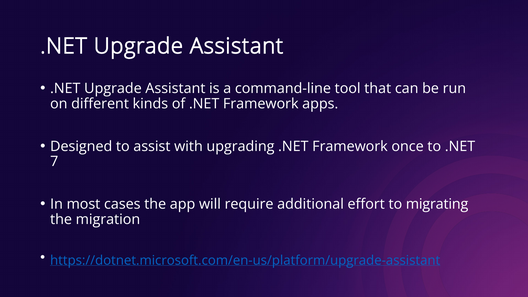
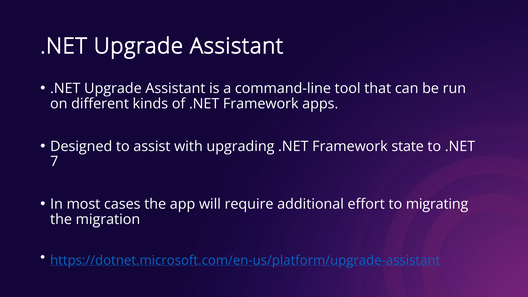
once: once -> state (408, 146)
